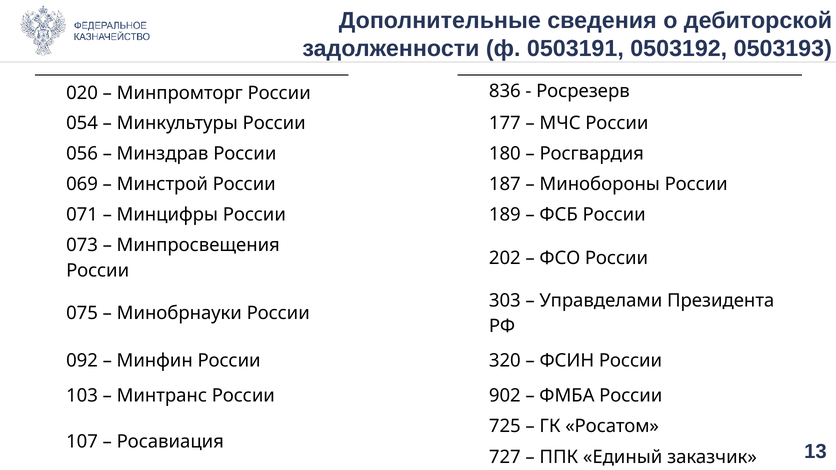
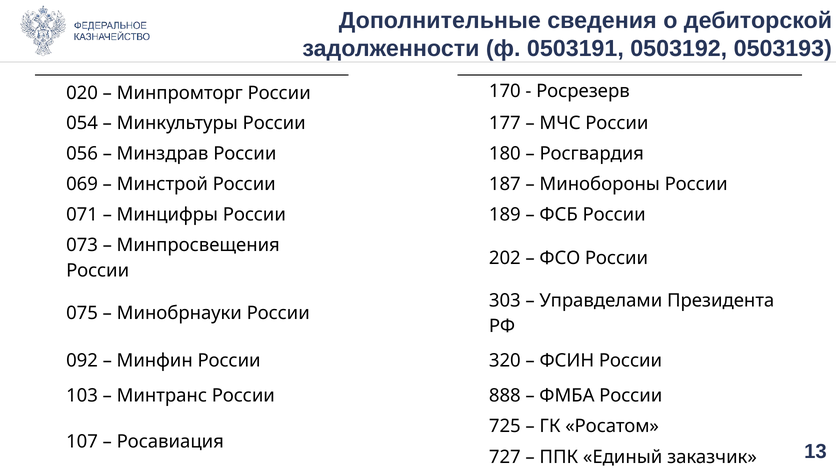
836: 836 -> 170 (505, 91)
902: 902 -> 888 (505, 396)
